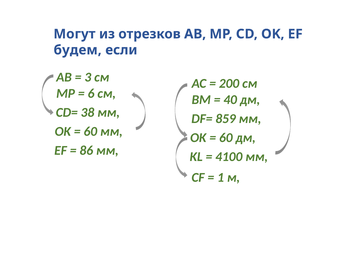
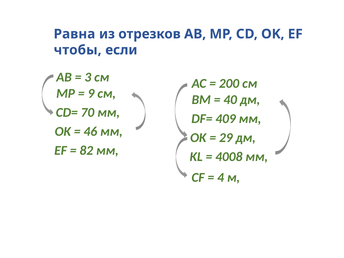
Могут: Могут -> Равна (74, 34)
будем: будем -> чтобы (78, 50)
6: 6 -> 9 (91, 94)
38: 38 -> 70 (88, 113)
859: 859 -> 409 (226, 119)
60: 60 -> 46 (90, 131)
60: 60 -> 29 (226, 138)
86: 86 -> 82 (86, 150)
4100: 4100 -> 4008 (229, 157)
1: 1 -> 4 (221, 177)
